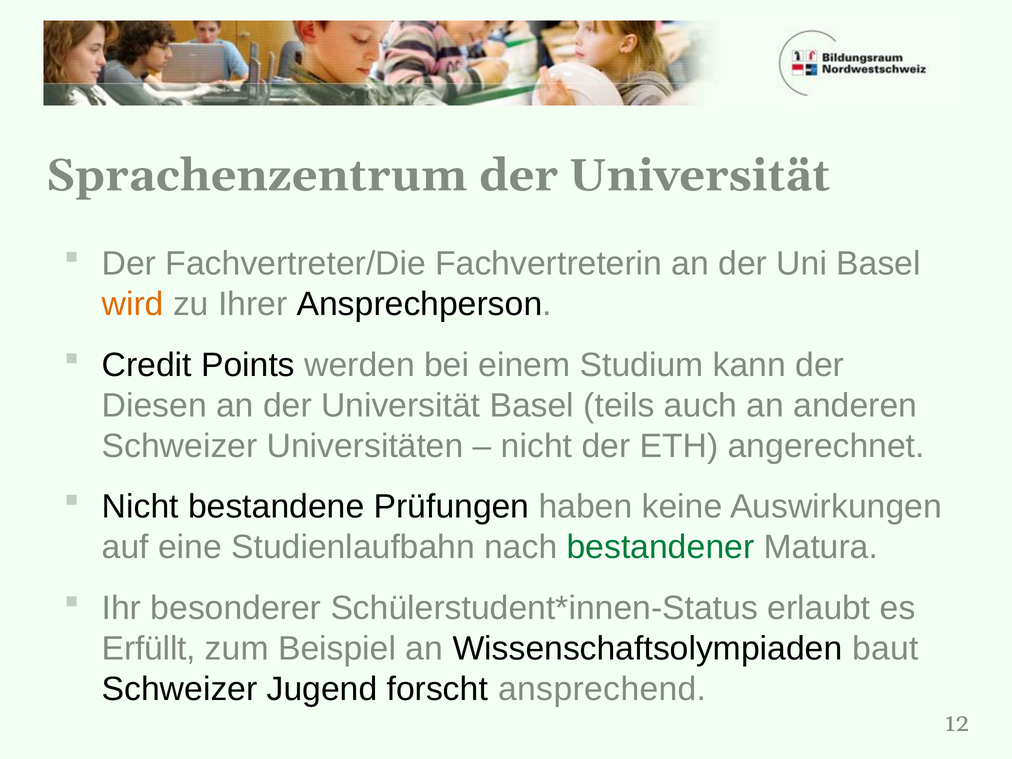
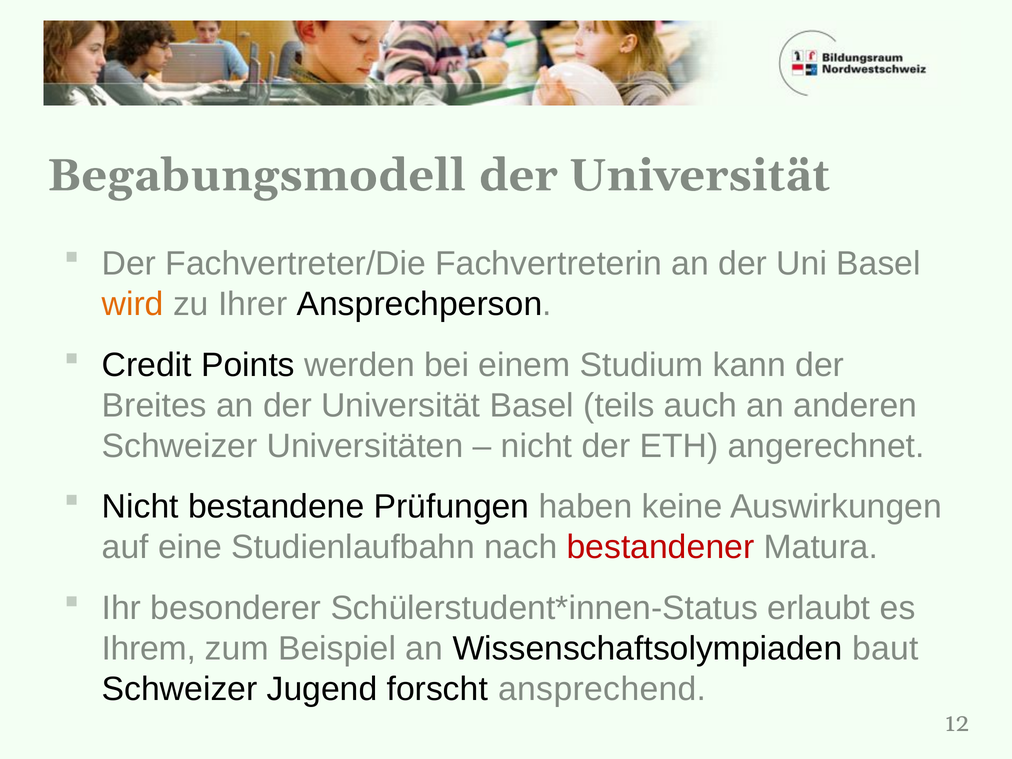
Sprachenzentrum: Sprachenzentrum -> Begabungsmodell (256, 175)
Diesen: Diesen -> Breites (154, 406)
bestandener colour: green -> red (660, 547)
Erfüllt: Erfüllt -> Ihrem (149, 648)
